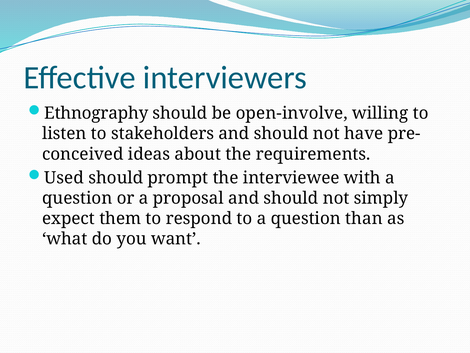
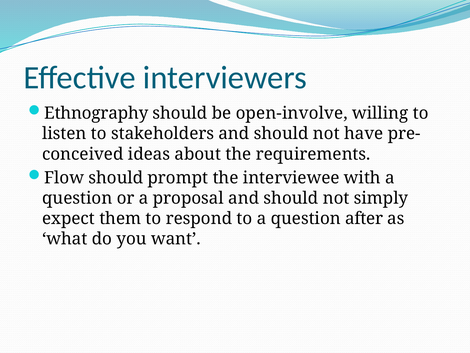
Used: Used -> Flow (64, 178)
than: than -> after (364, 218)
